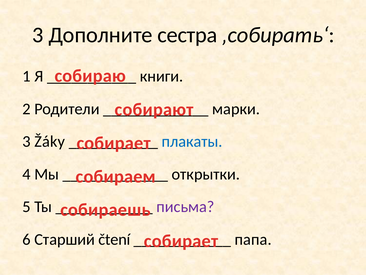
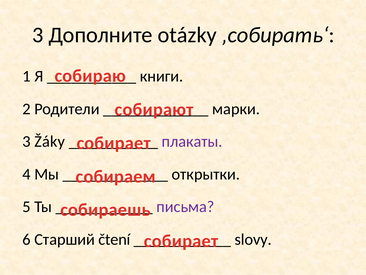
сестра: сестра -> otázky (187, 35)
плакаты colour: blue -> purple (192, 141)
папа: папа -> slovy (253, 239)
